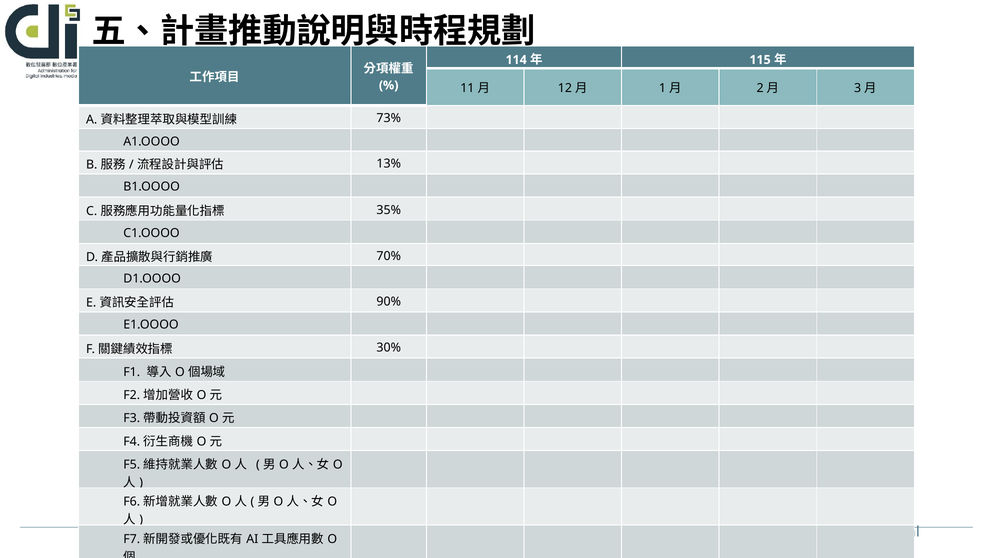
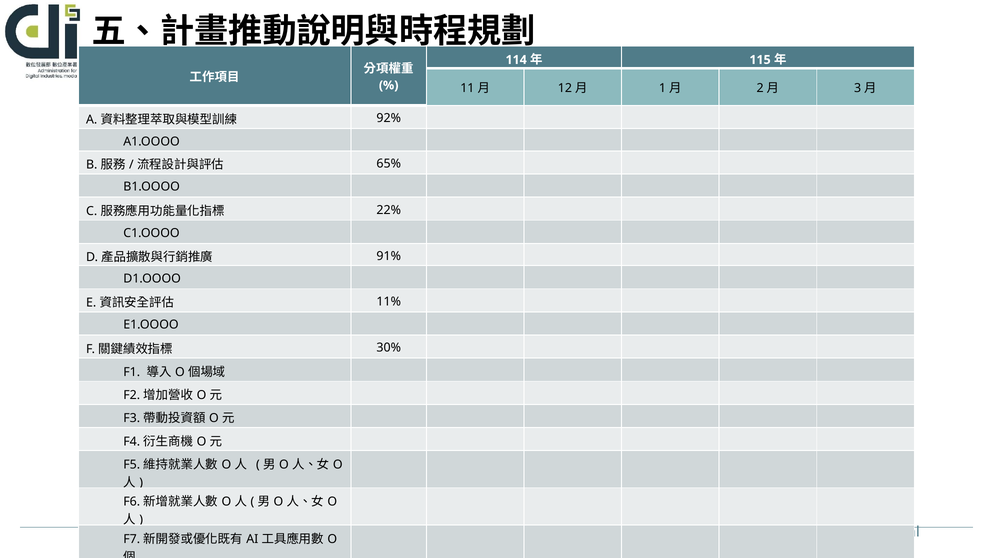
73%: 73% -> 92% (389, 118)
13%: 13% -> 65% (389, 164)
35%: 35% -> 22% (389, 210)
70%: 70% -> 91% (389, 256)
90%: 90% -> 11% (389, 302)
